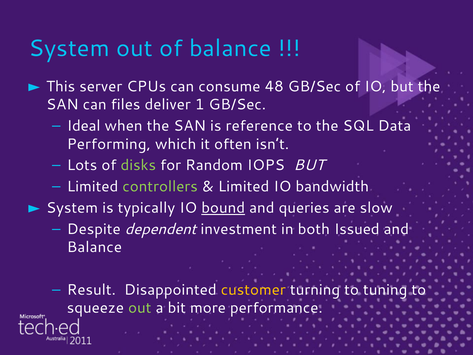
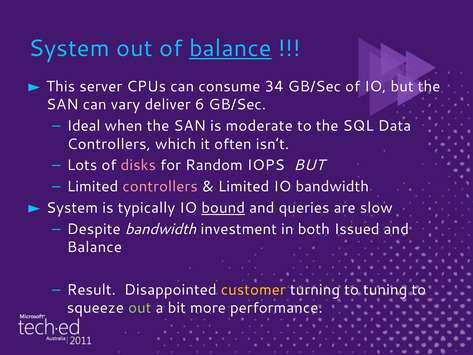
balance underline: none -> present (230, 48)
48: 48 -> 34 (274, 86)
files: files -> vary (125, 105)
1: 1 -> 6 (200, 105)
reference: reference -> moderate (259, 126)
Performing: Performing -> Controllers (109, 144)
disks colour: light green -> pink (138, 165)
controllers colour: light green -> pink (160, 186)
Despite dependent: dependent -> bandwidth (161, 229)
